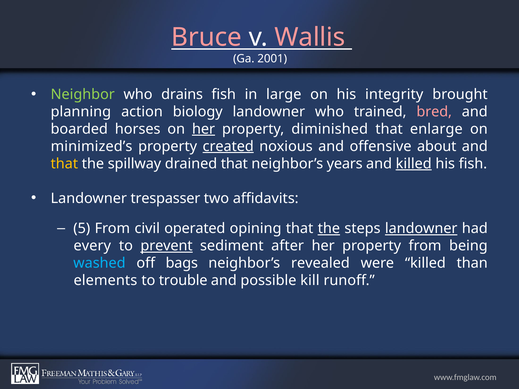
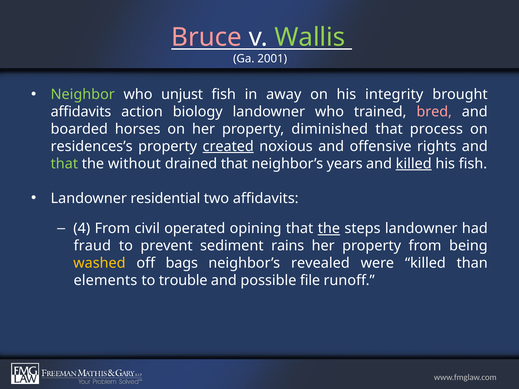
Wallis colour: pink -> light green (310, 37)
drains: drains -> unjust (182, 94)
large: large -> away (284, 94)
planning: planning -> affidavits (81, 112)
her underline: present -> none (204, 129)
enlarge: enlarge -> process (436, 129)
minimized’s: minimized’s -> residences’s (92, 146)
about: about -> rights (437, 146)
that colour: yellow -> light green (64, 164)
spillway: spillway -> without (134, 164)
trespasser: trespasser -> residential (165, 198)
5: 5 -> 4 (82, 229)
landowner underline: present -> none (421, 229)
every: every -> fraud (92, 246)
prevent underline: present -> none (167, 246)
after: after -> rains (288, 246)
washed colour: light blue -> yellow (99, 263)
kill: kill -> file (310, 281)
